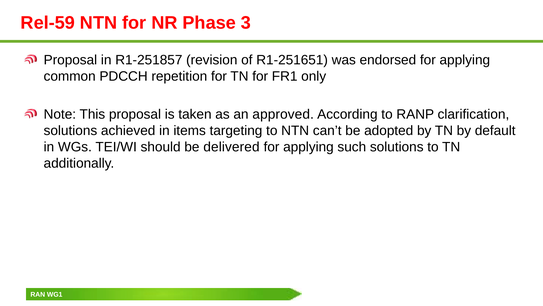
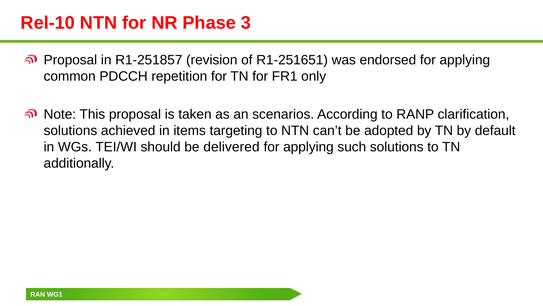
Rel-59: Rel-59 -> Rel-10 (48, 23)
approved: approved -> scenarios (283, 114)
